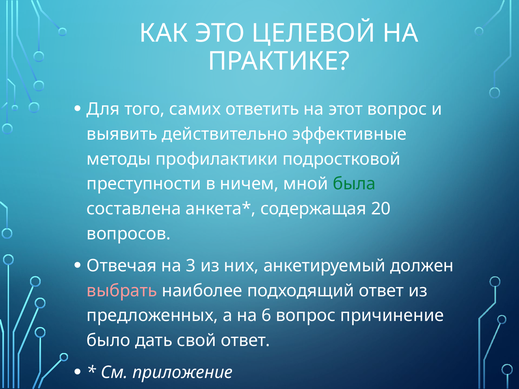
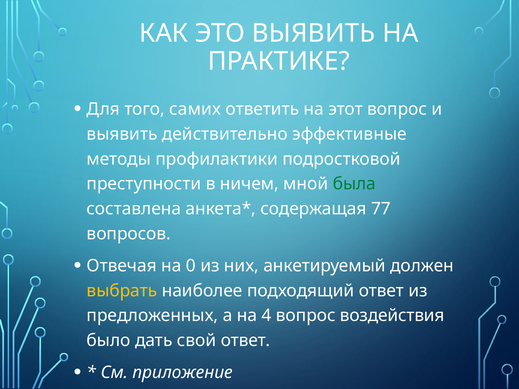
ЭТО ЦЕЛЕВОЙ: ЦЕЛЕВОЙ -> ВЫЯВИТЬ (314, 33)
20: 20 -> 77 (381, 209)
3: 3 -> 0 (191, 266)
выбрать colour: pink -> yellow (122, 291)
6: 6 -> 4 (266, 316)
причинение: причинение -> воздействия (392, 316)
